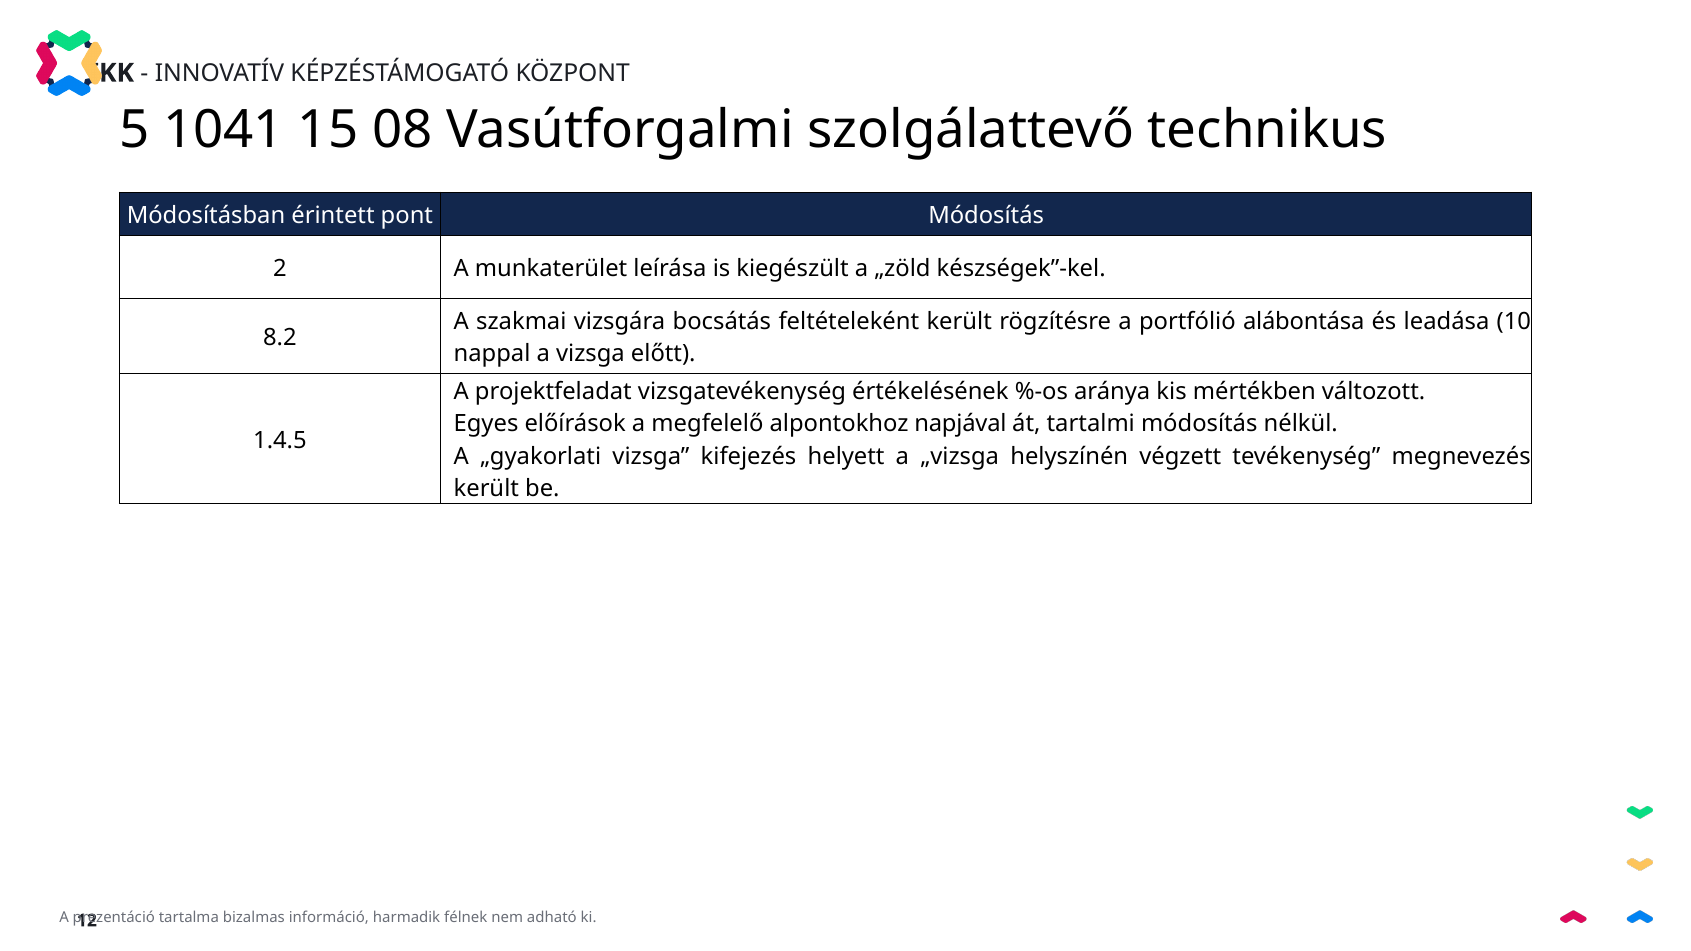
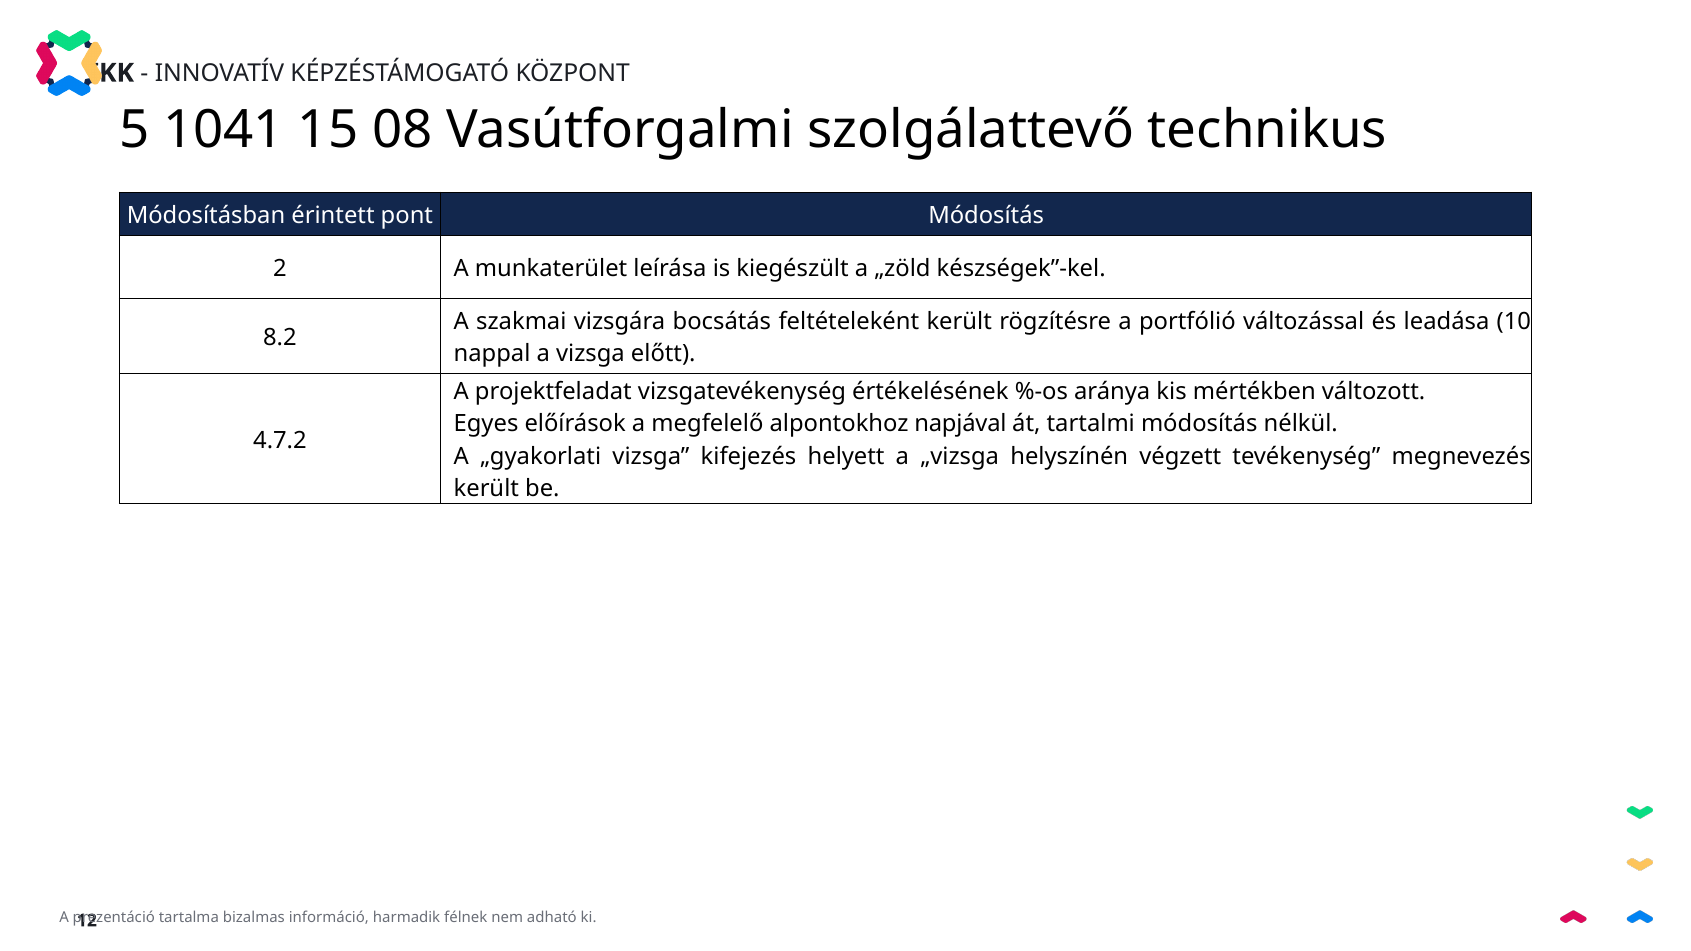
alábontása: alábontása -> változással (1304, 321)
1.4.5: 1.4.5 -> 4.7.2 (280, 440)
